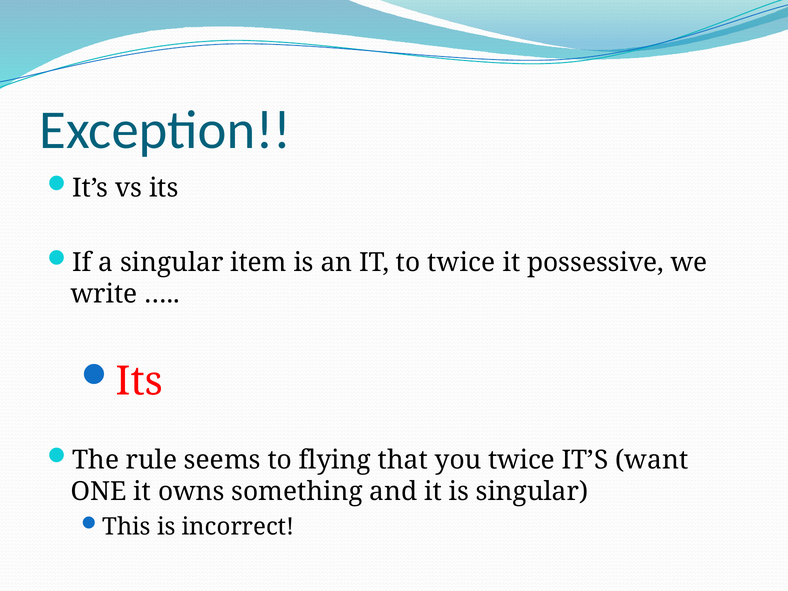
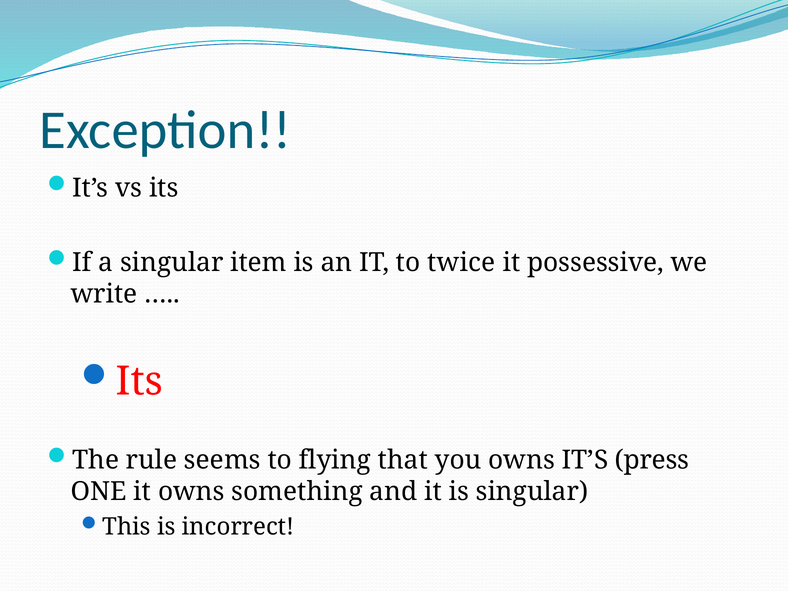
you twice: twice -> owns (522, 460)
want: want -> press (652, 460)
